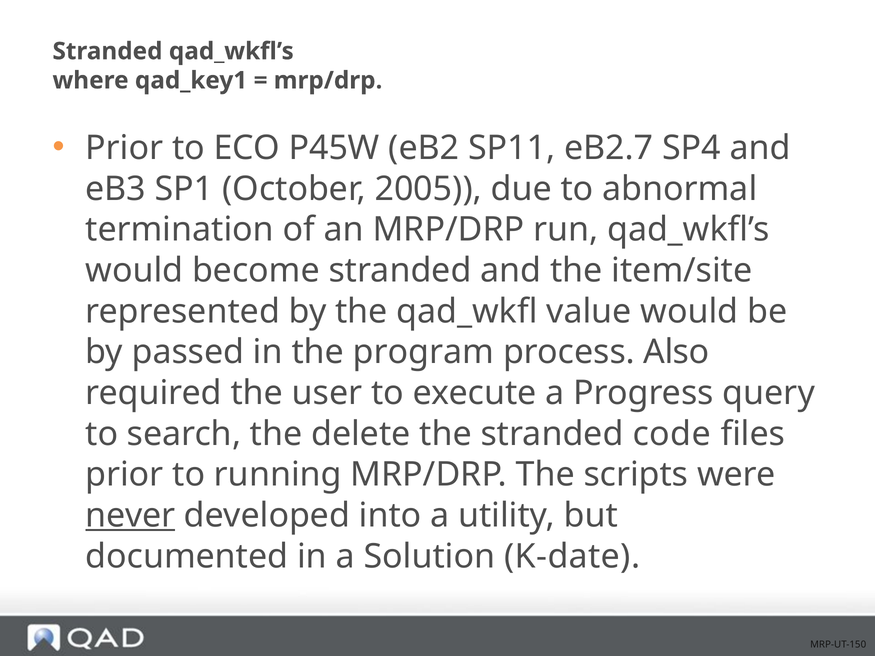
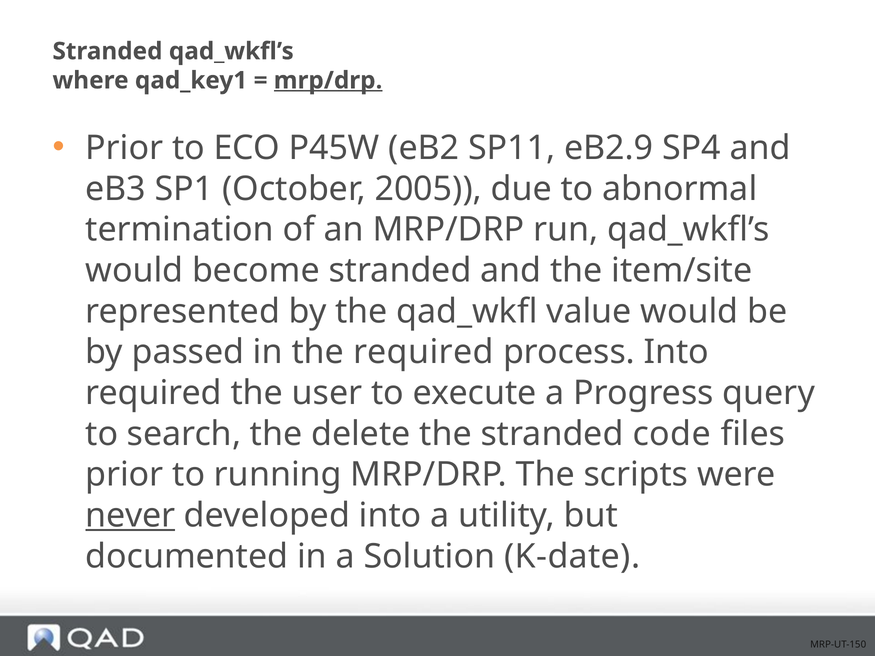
mrp/drp underline: none -> present (328, 80)
eB2.7: eB2.7 -> eB2.9 (609, 148)
the program: program -> required (423, 352)
process Also: Also -> Into (676, 352)
